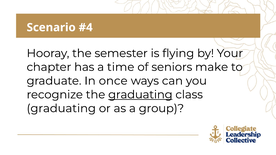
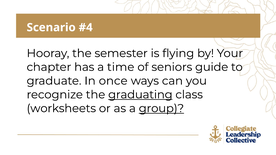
make: make -> guide (212, 67)
graduating: graduating -> worksheets (61, 109)
group underline: none -> present (161, 109)
